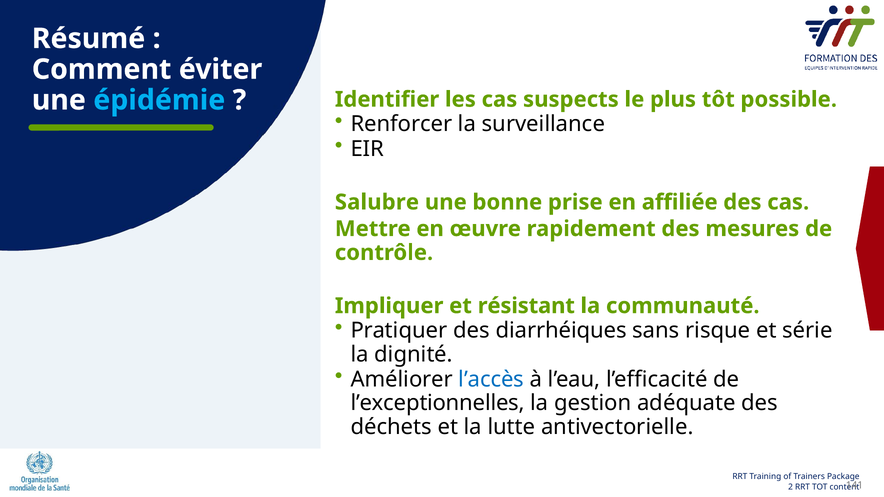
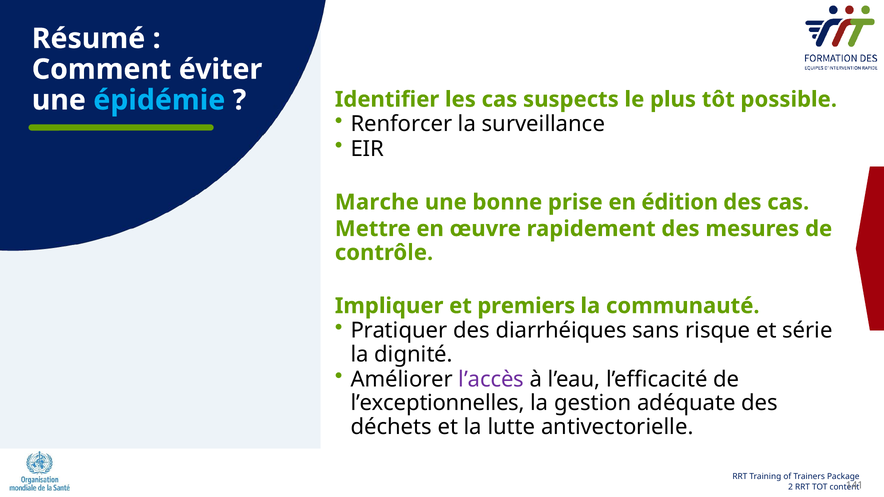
Salubre: Salubre -> Marche (377, 202)
affiliée: affiliée -> édition (680, 202)
résistant: résistant -> premiers (526, 306)
l’accès colour: blue -> purple (491, 379)
